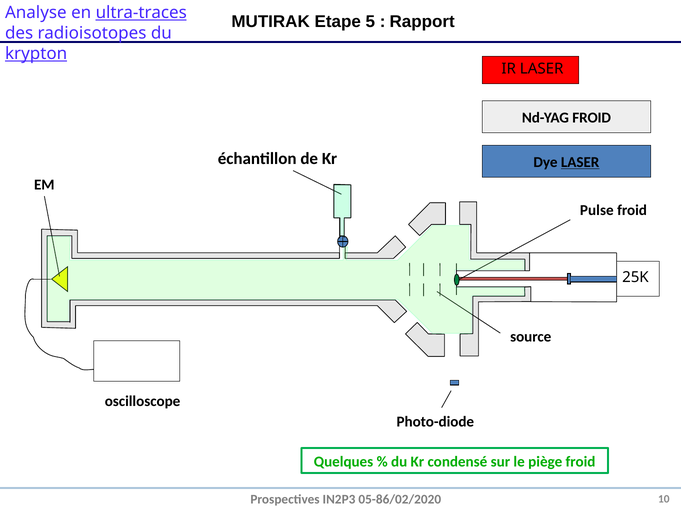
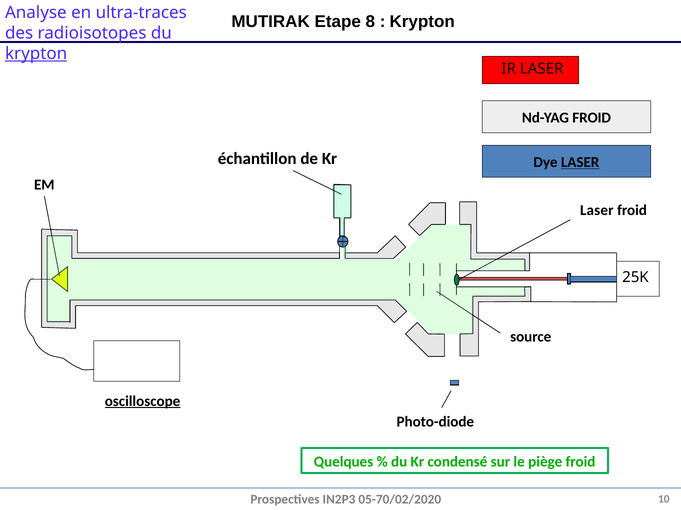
ultra-traces underline: present -> none (141, 13)
5: 5 -> 8 (370, 21)
Rapport: Rapport -> Krypton (422, 21)
Pulse: Pulse -> Laser (597, 211)
oscilloscope underline: none -> present (143, 402)
05-86/02/2020: 05-86/02/2020 -> 05-70/02/2020 (400, 500)
